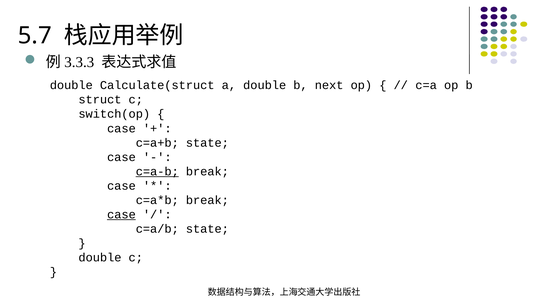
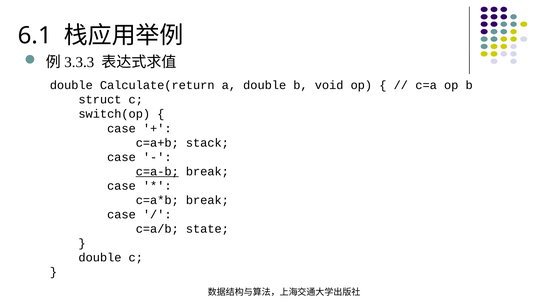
5.7: 5.7 -> 6.1 (35, 36)
Calculate(struct: Calculate(struct -> Calculate(return (157, 85)
next: next -> void (329, 85)
c=a+b state: state -> stack (207, 143)
case underline: present -> none (121, 215)
